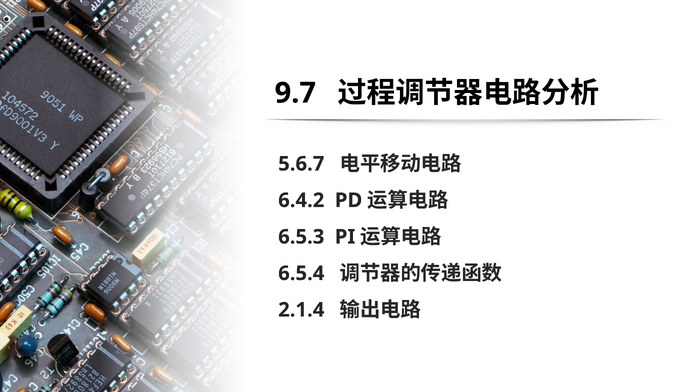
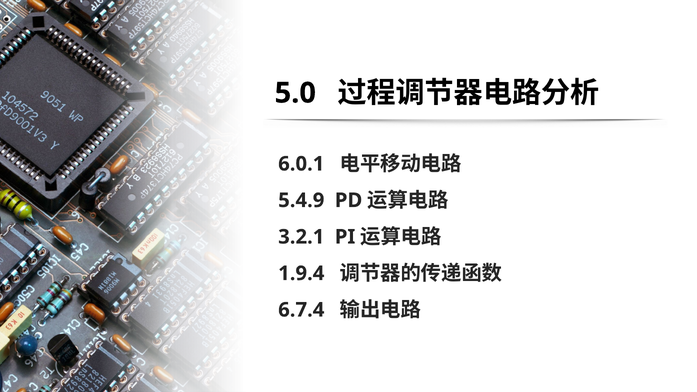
9.7: 9.7 -> 5.0 (295, 93)
5.6.7: 5.6.7 -> 6.0.1 (301, 164)
6.4.2: 6.4.2 -> 5.4.9 (301, 200)
6.5.3: 6.5.3 -> 3.2.1 (301, 237)
6.5.4: 6.5.4 -> 1.9.4 (301, 273)
2.1.4: 2.1.4 -> 6.7.4 (301, 310)
